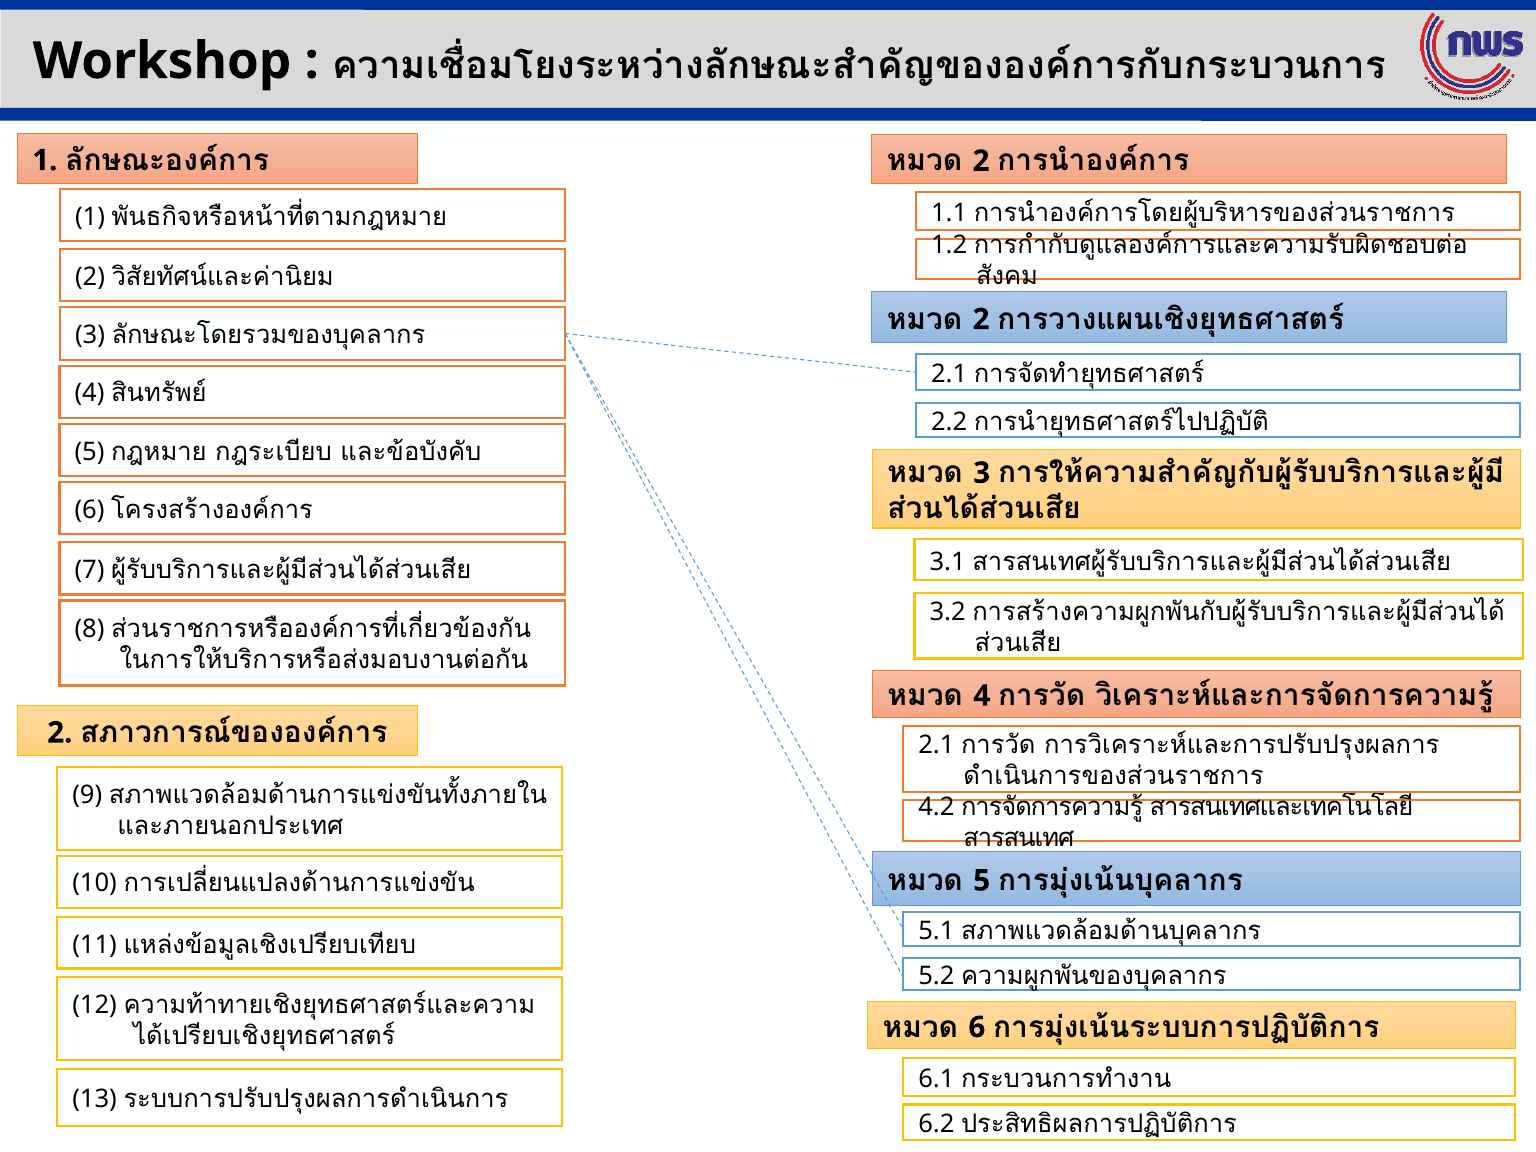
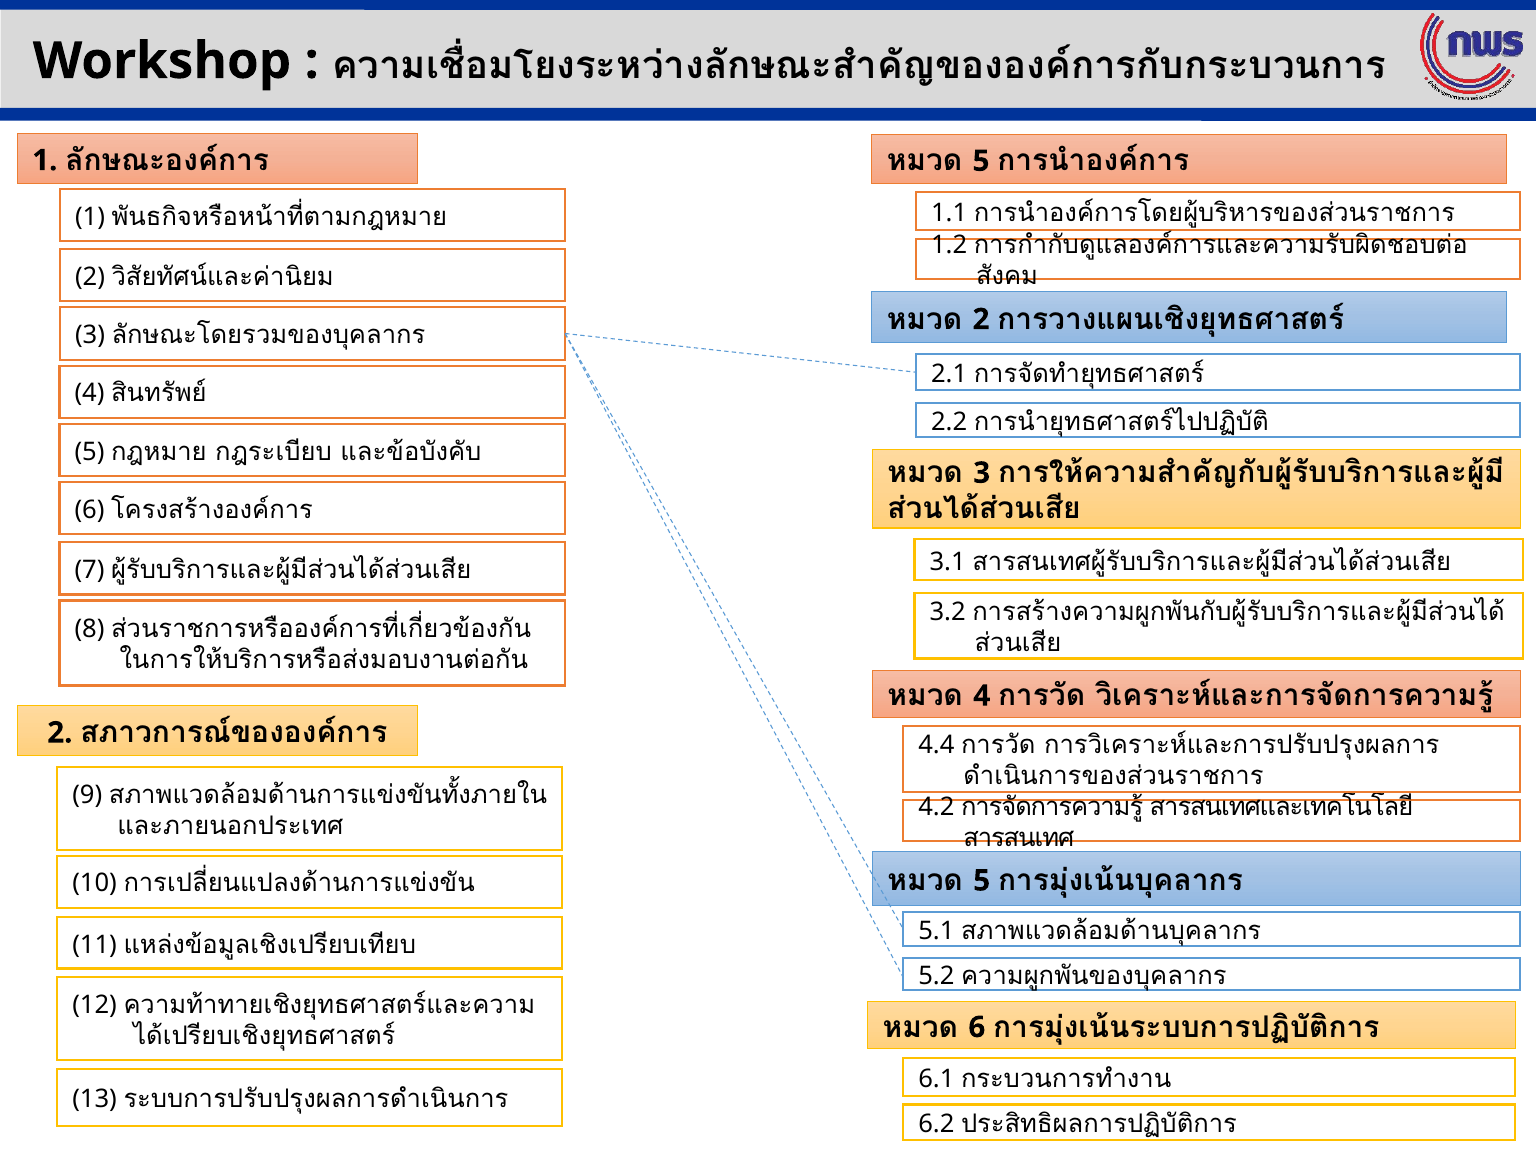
2: 2 -> 5 (981, 161)
2.1: 2.1 -> 4.4 (936, 745)
